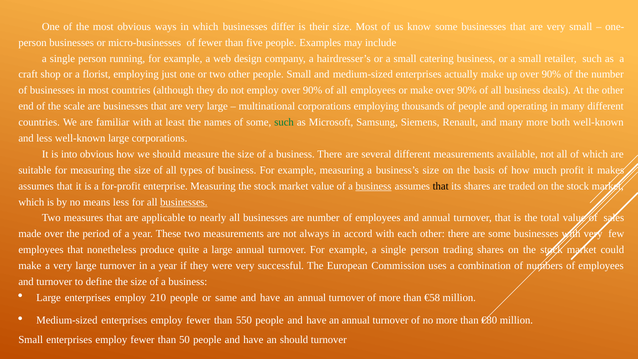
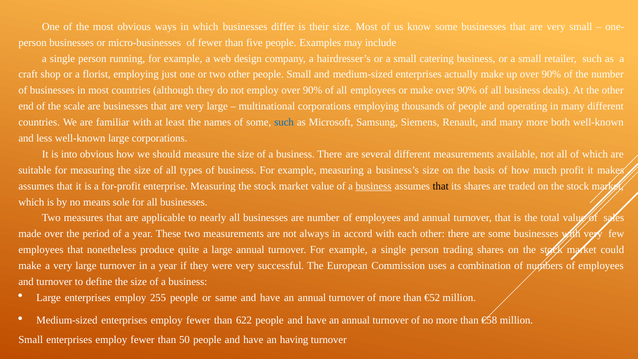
such colour: green -> blue (284, 122)
means less: less -> sole (121, 202)
businesses underline: present -> none (184, 202)
210: 210 -> 255 (158, 298)
€58: €58 -> €52 (432, 298)
550: 550 -> 622 (244, 320)
€80: €80 -> €58 (489, 320)
an should: should -> having (294, 340)
